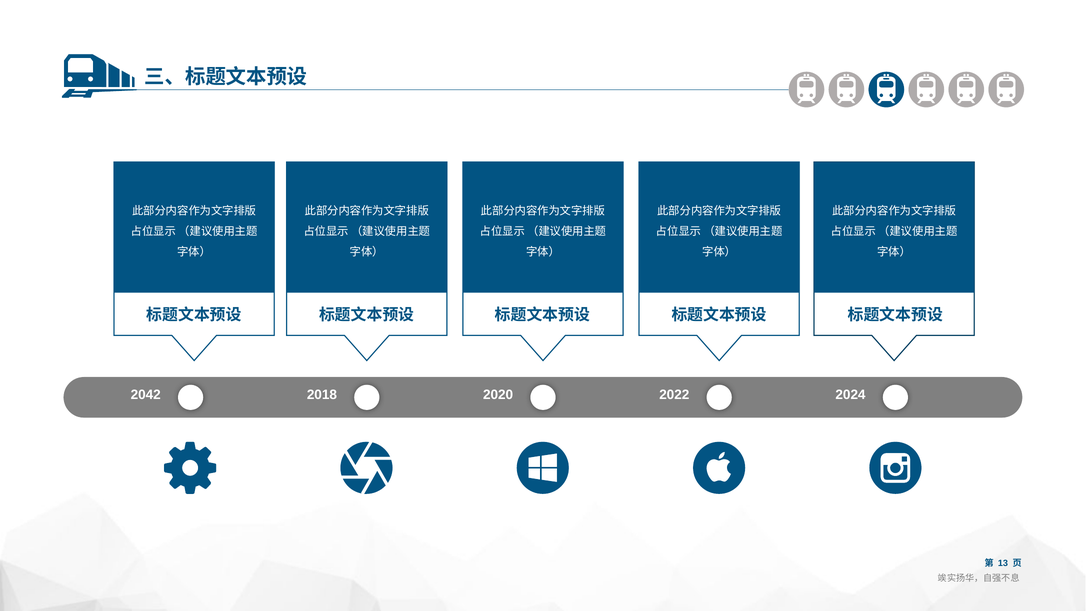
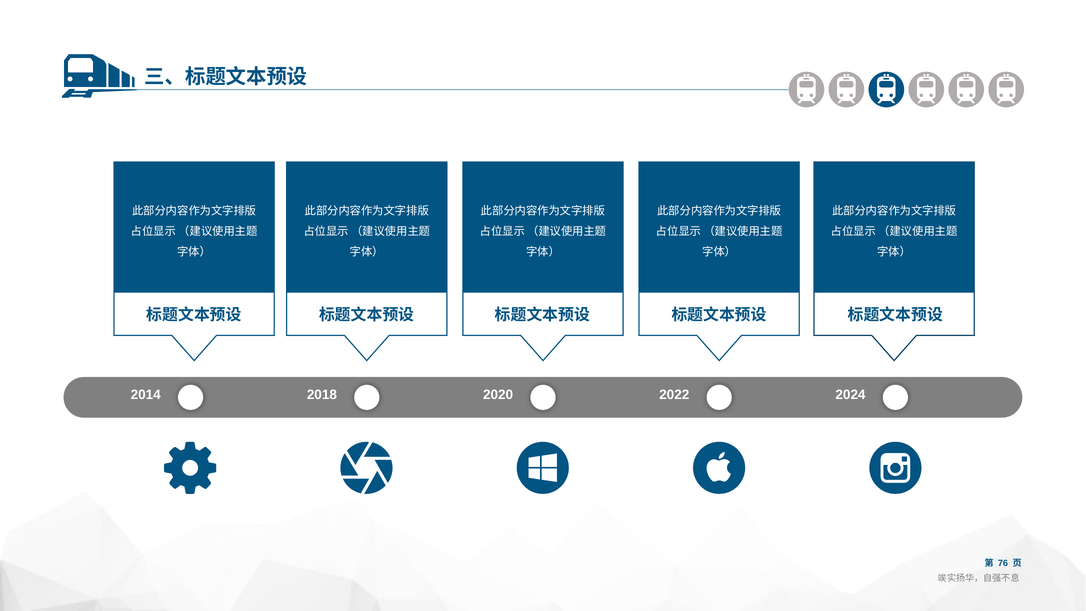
2042: 2042 -> 2014 (146, 394)
13: 13 -> 76 (1003, 563)
